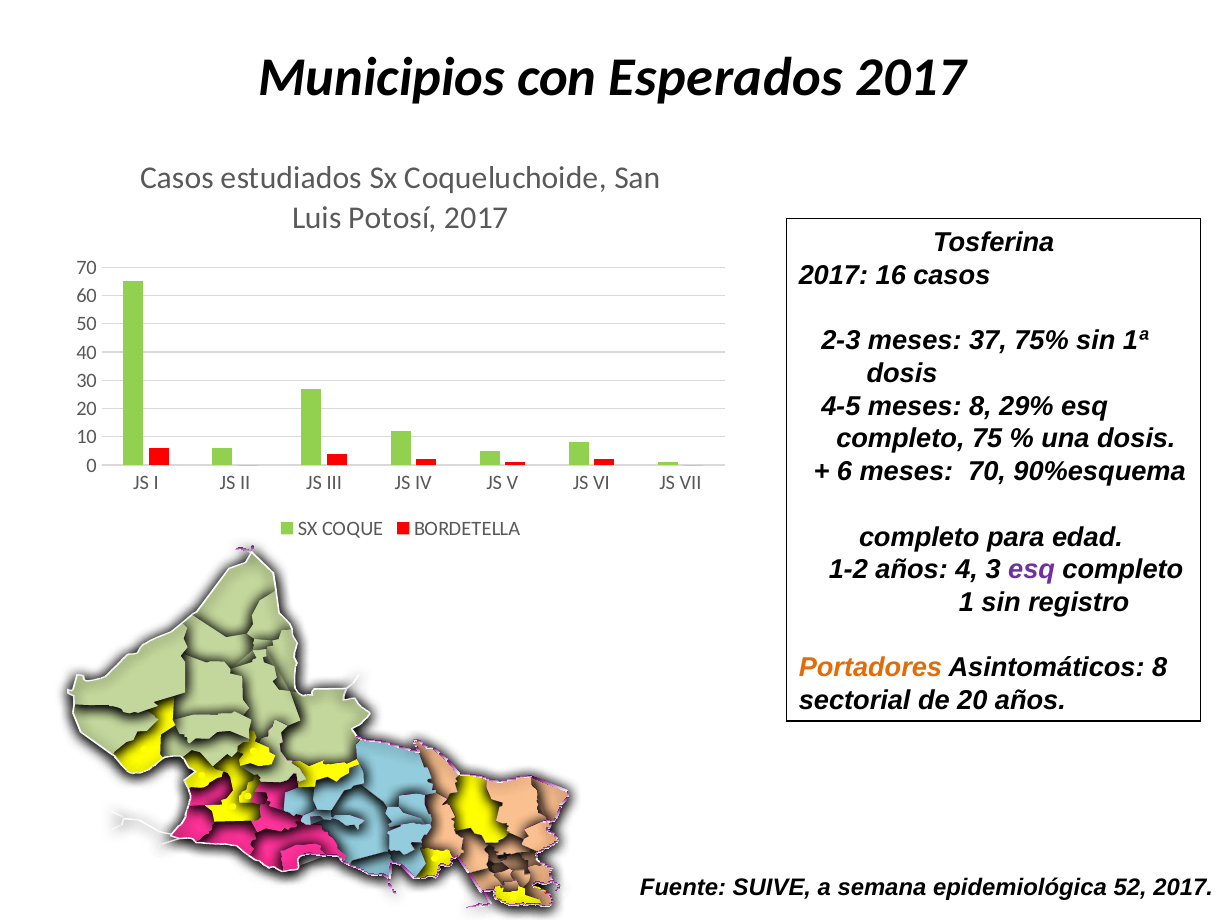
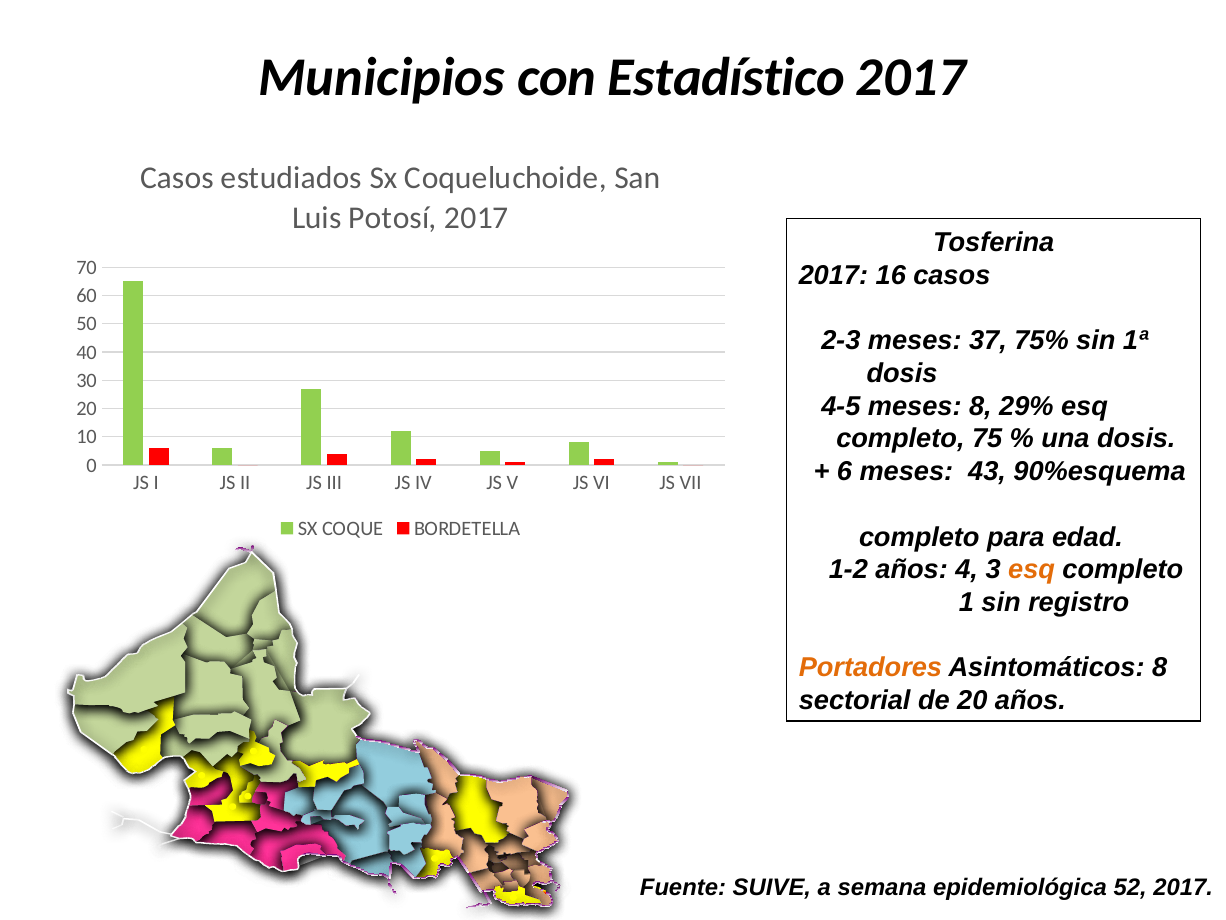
Esperados: Esperados -> Estadístico (726, 77)
meses 70: 70 -> 43 (987, 471)
esq colour: purple -> orange (1032, 569)
